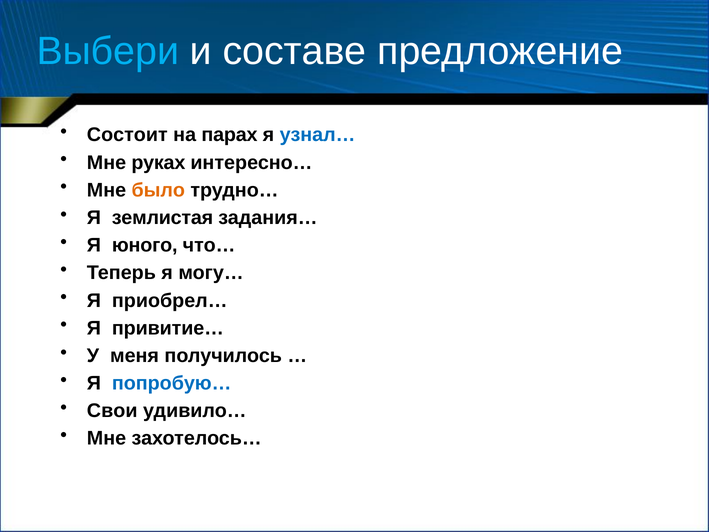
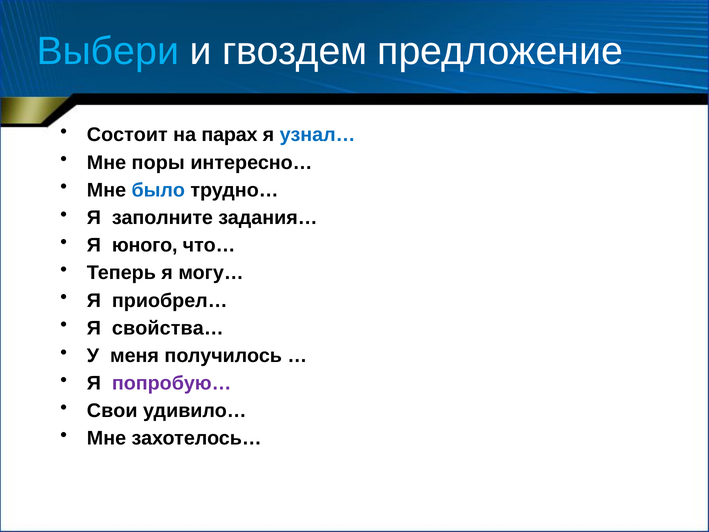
составе: составе -> гвоздем (295, 51)
руках: руках -> поры (158, 162)
было colour: orange -> blue (158, 190)
землистая: землистая -> заполните (162, 218)
привитие…: привитие… -> свойства… (168, 328)
попробую… colour: blue -> purple (172, 383)
